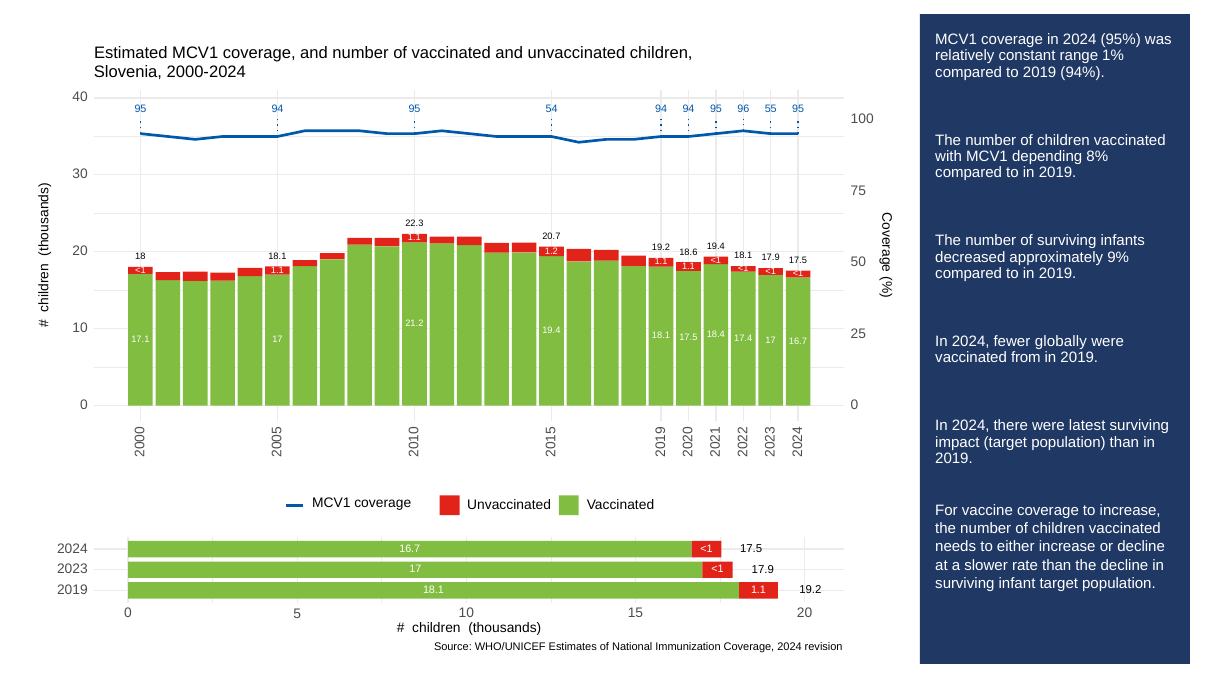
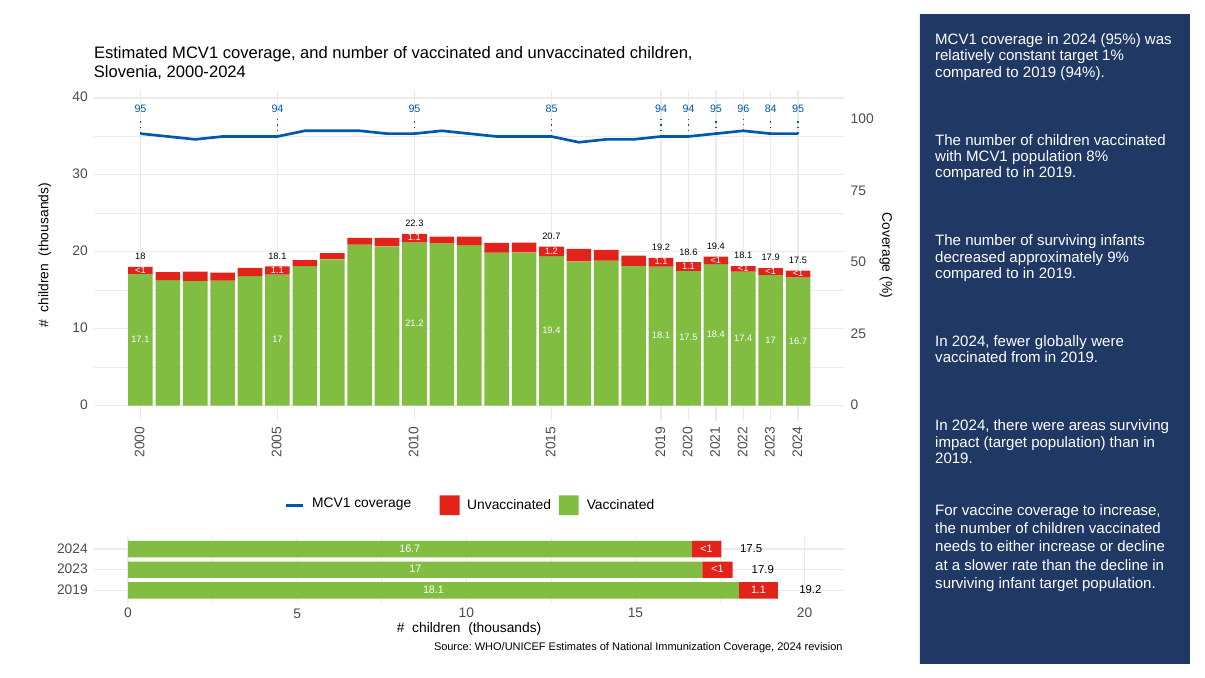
constant range: range -> target (1079, 56)
54: 54 -> 85 (552, 109)
55: 55 -> 84 (771, 109)
MCV1 depending: depending -> population (1047, 156)
latest: latest -> areas (1087, 426)
